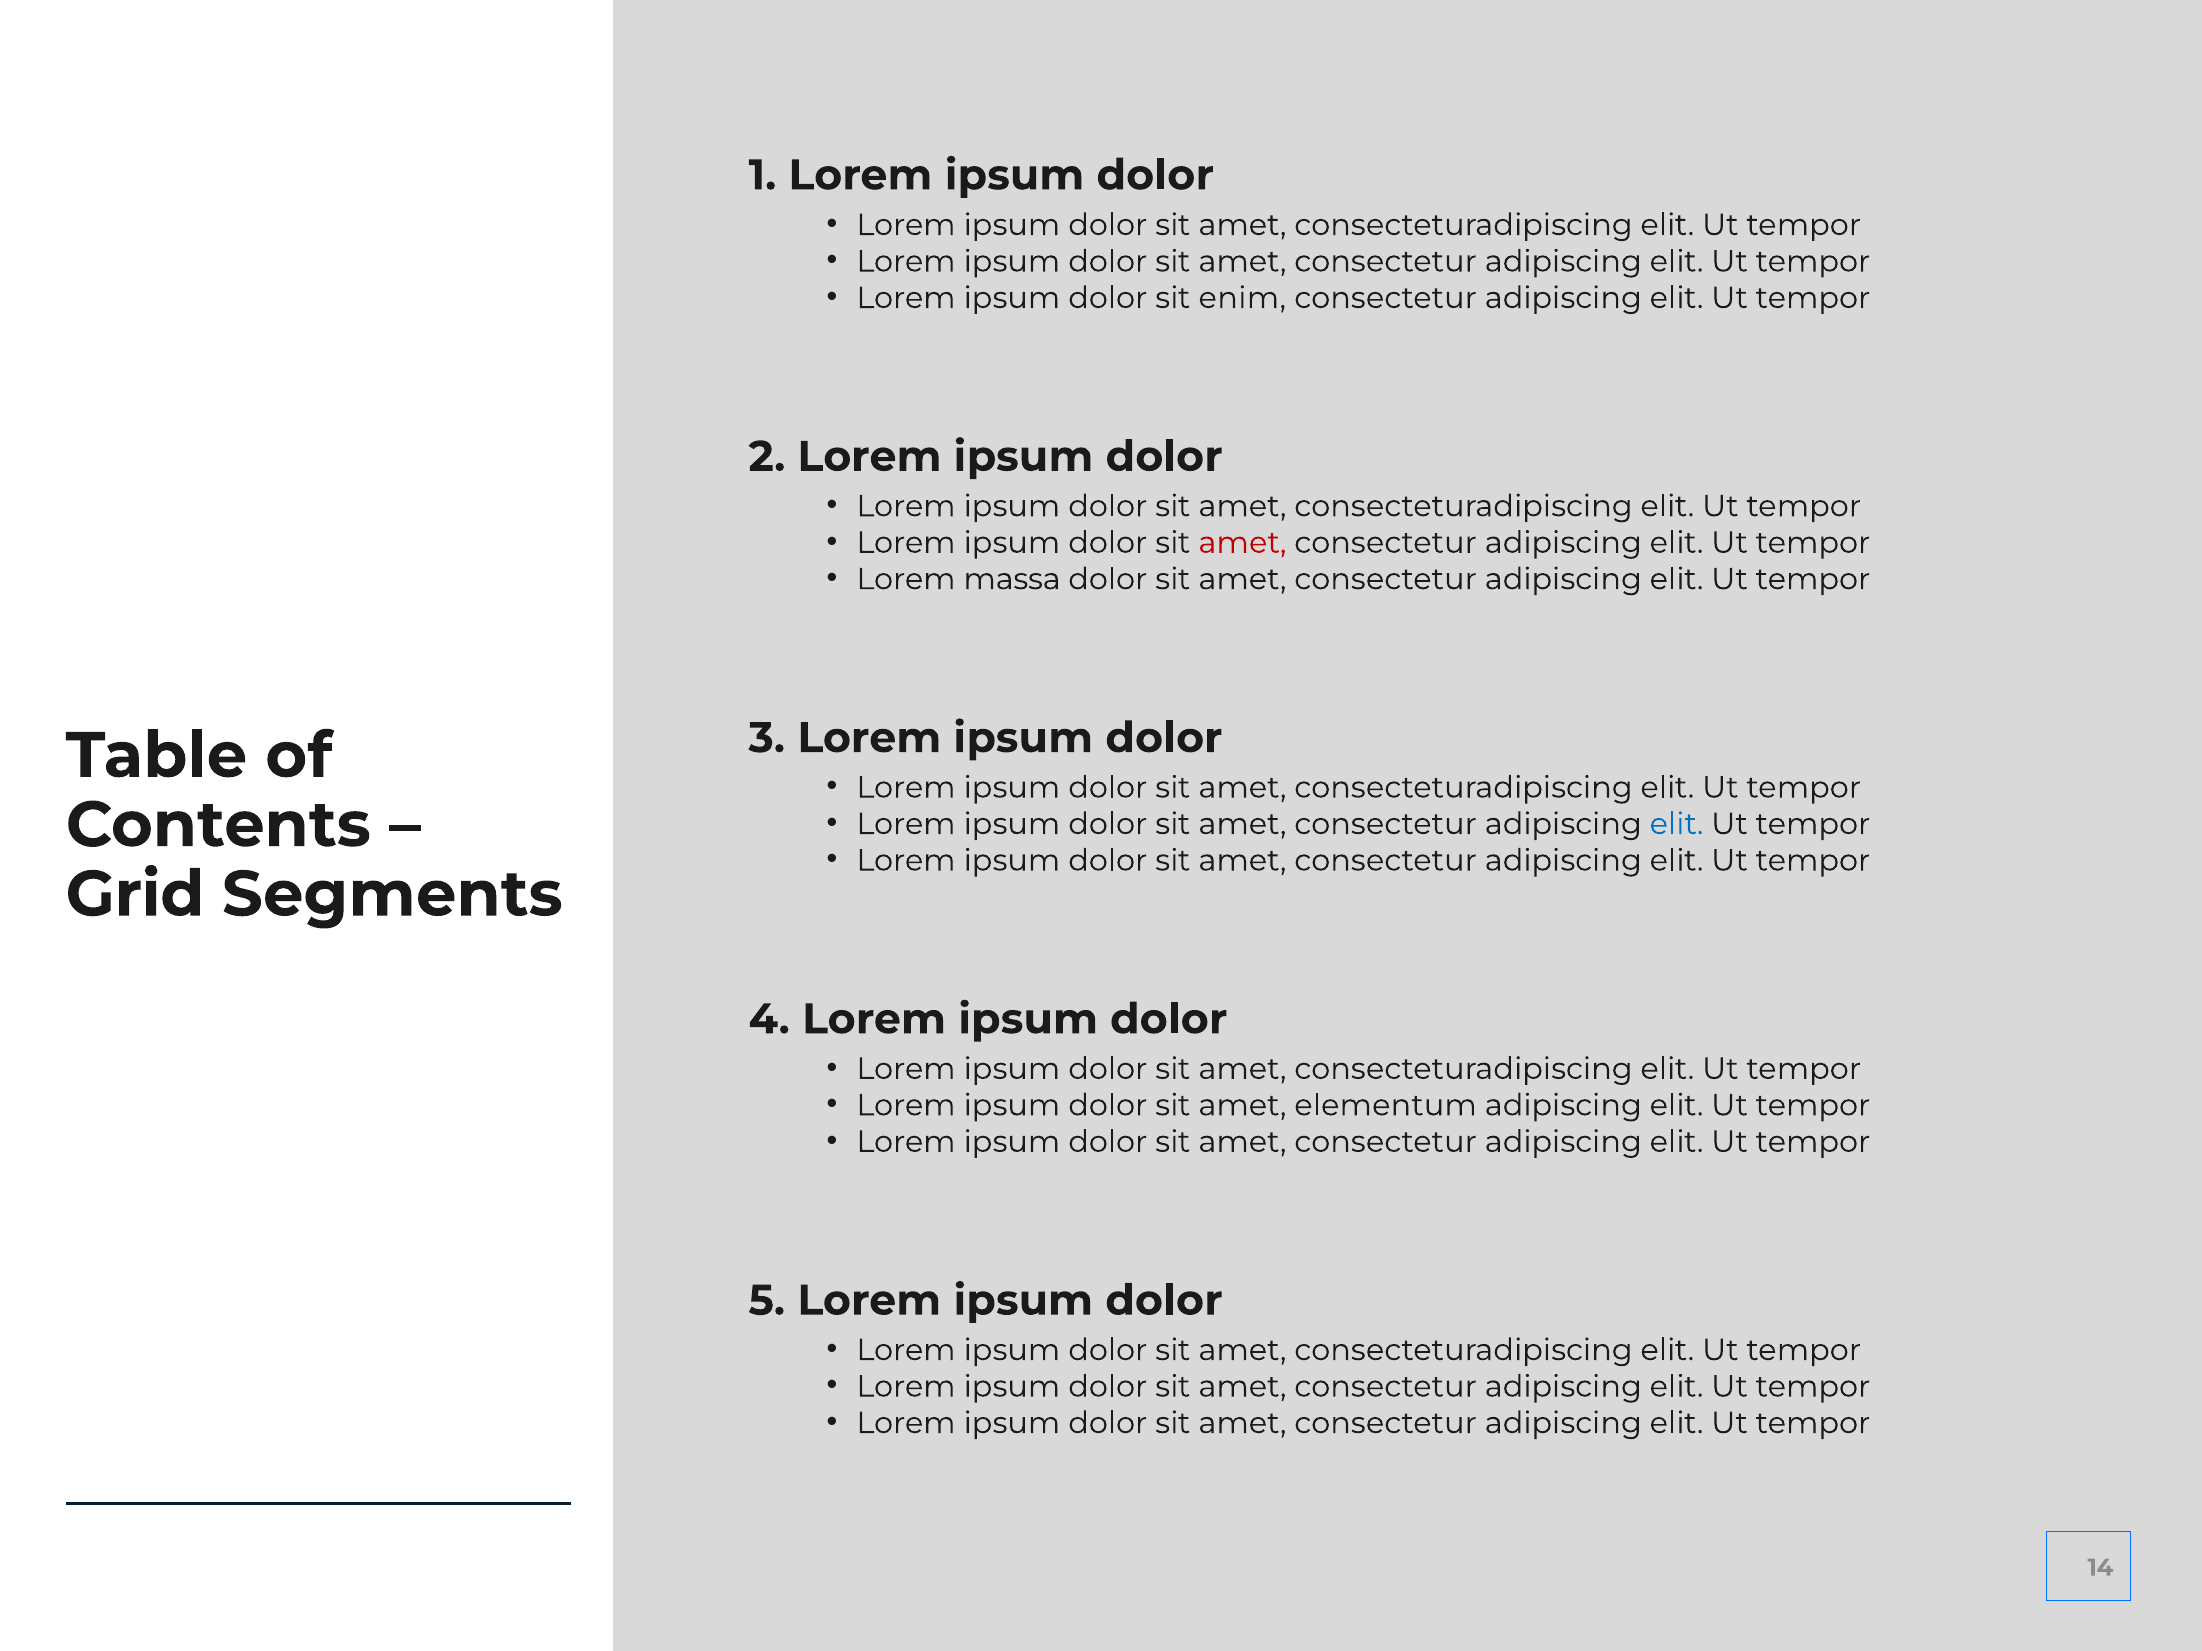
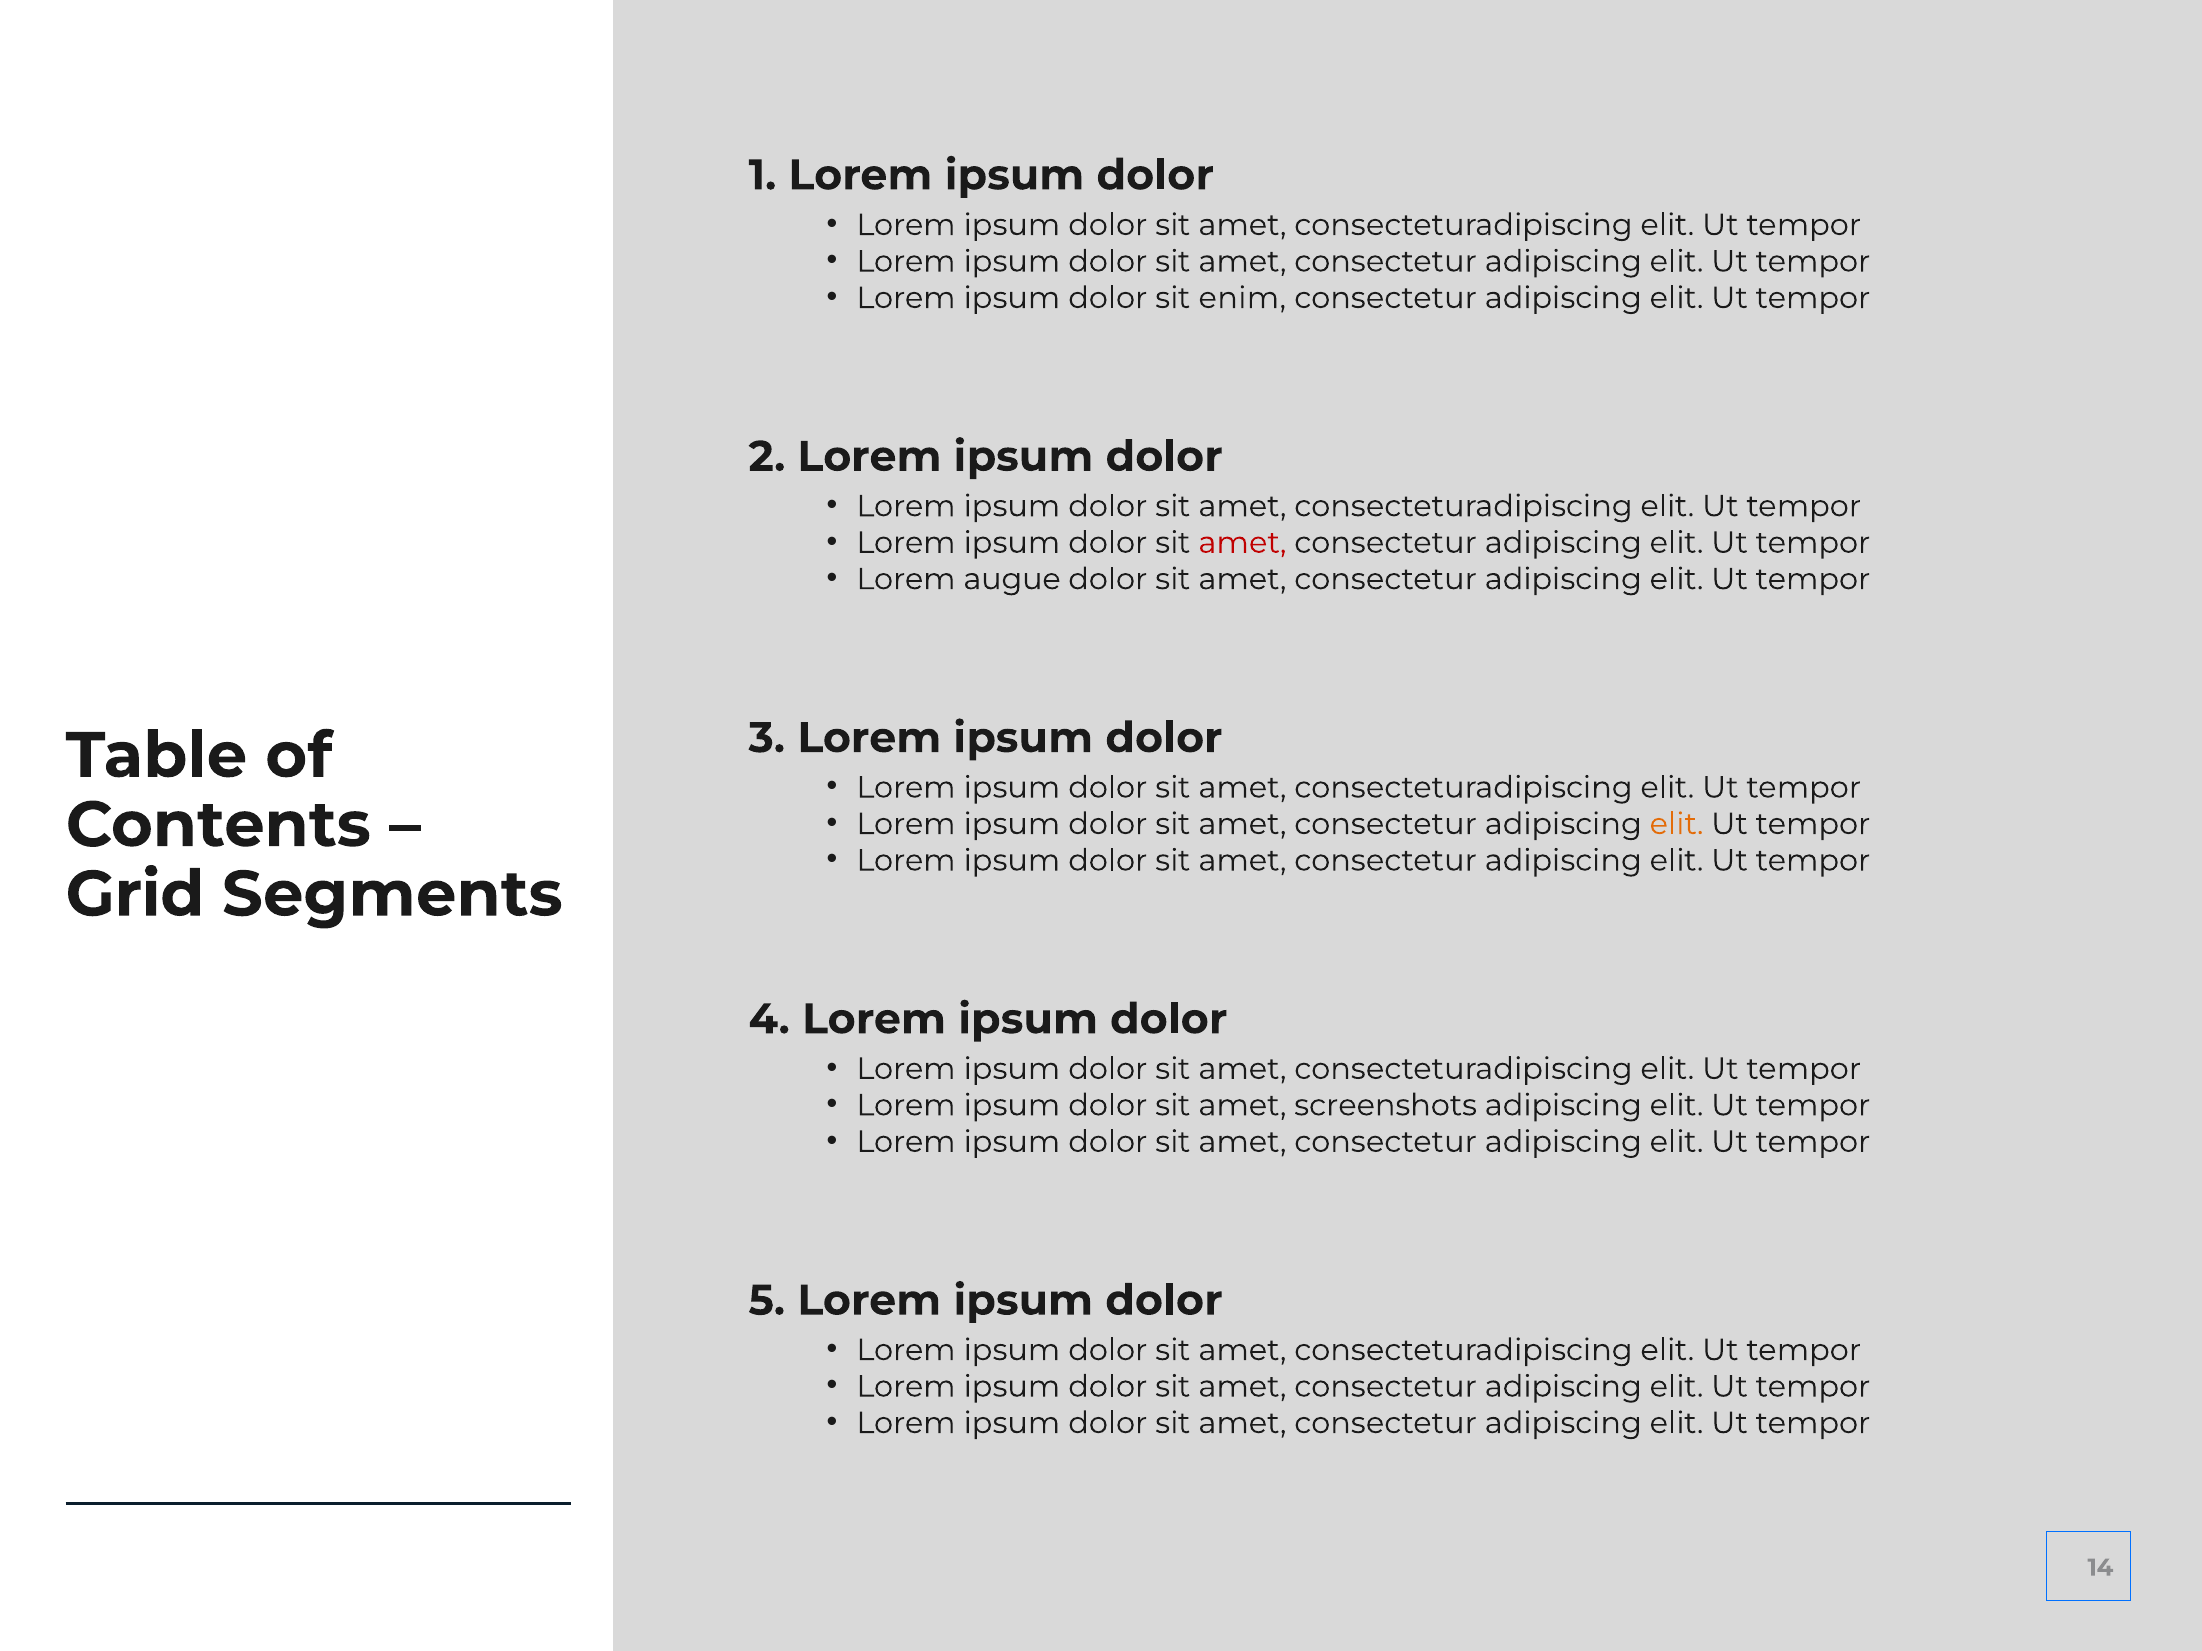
massa: massa -> augue (1012, 579)
elit colour: blue -> orange (1676, 824)
elementum: elementum -> screenshots (1386, 1106)
